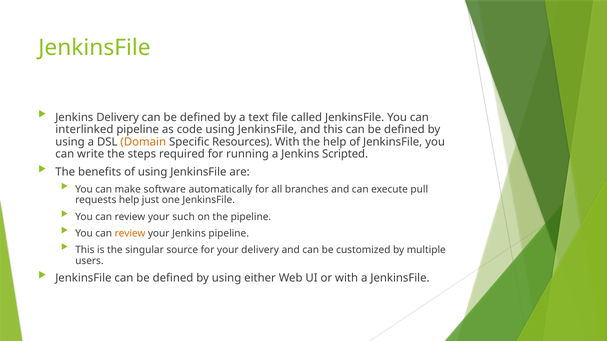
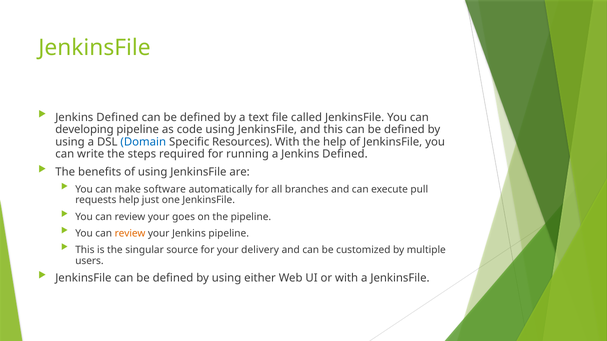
Delivery: Delivery -> Defined (118, 117)
interlinked: interlinked -> developing (84, 130)
Domain colour: orange -> blue (143, 142)
a Jenkins Scripted: Scripted -> Defined (345, 154)
such: such -> goes (184, 217)
